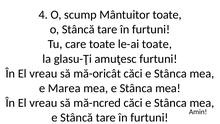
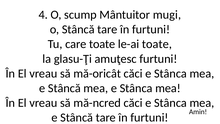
Mântuitor toate: toate -> mugi (167, 15)
Marea: Marea -> Stâncă (64, 88)
